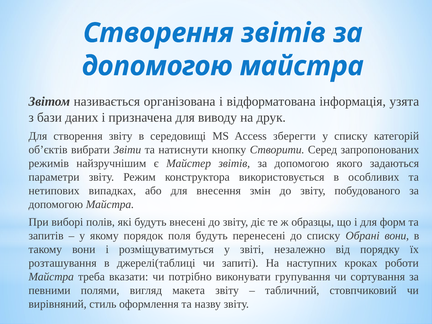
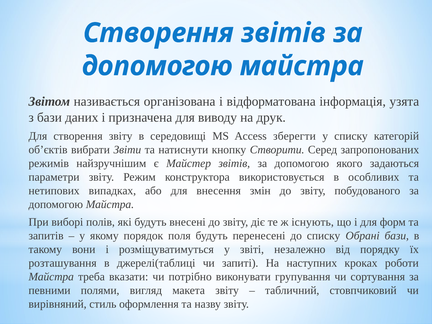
образцы: образцы -> існують (313, 222)
Обрані вони: вони -> бази (397, 236)
